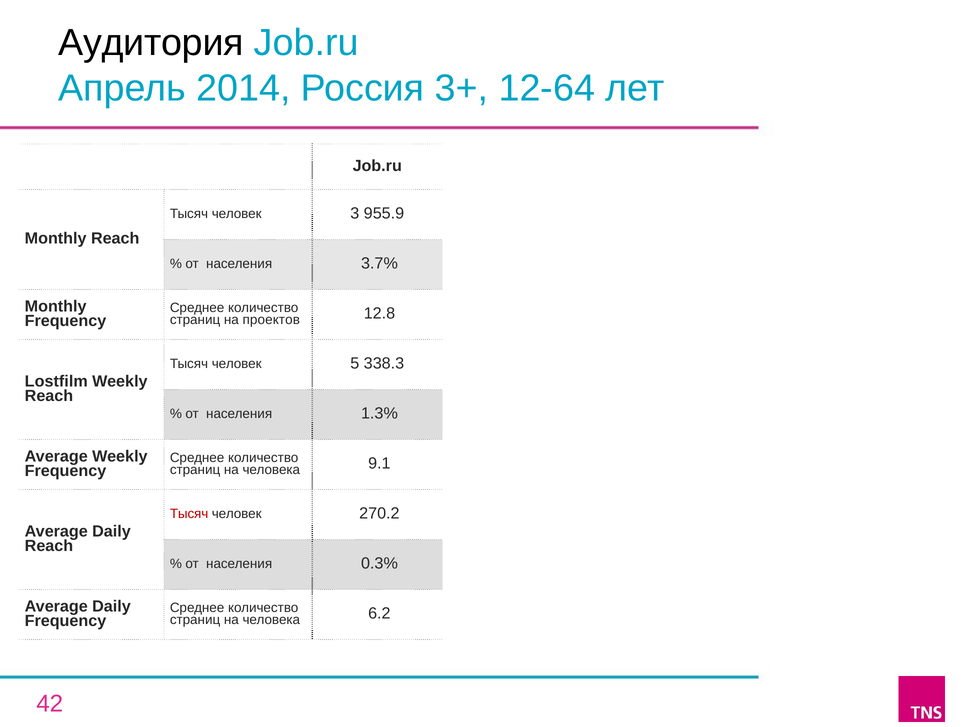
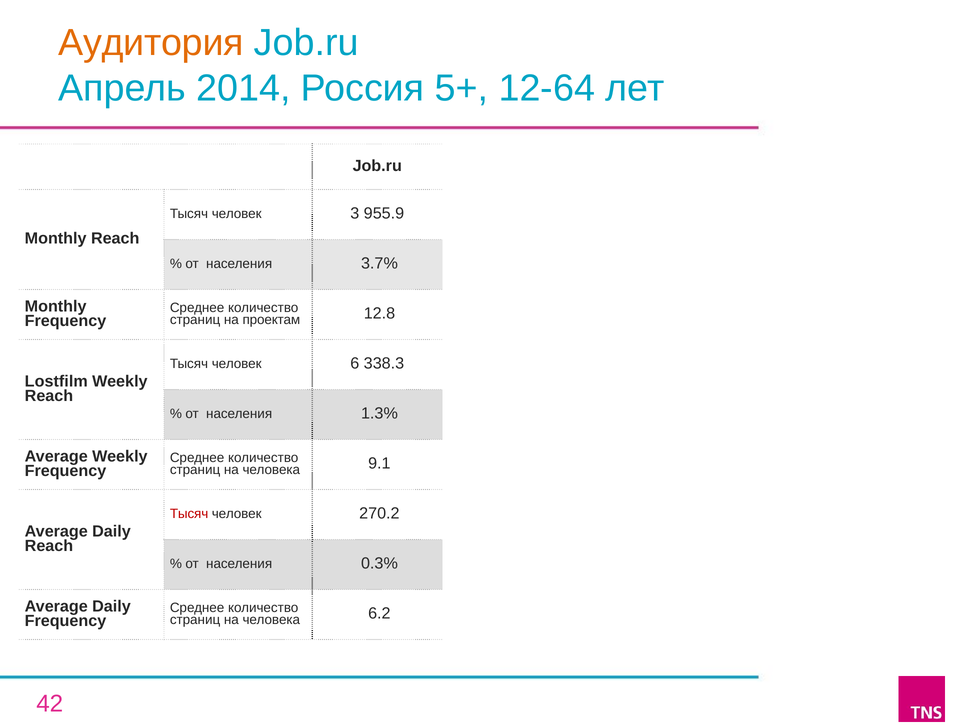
Аудитория colour: black -> orange (151, 43)
3+: 3+ -> 5+ (462, 88)
проектов: проектов -> проектам (271, 320)
5: 5 -> 6 (355, 364)
